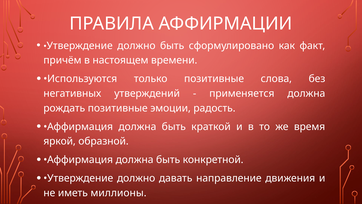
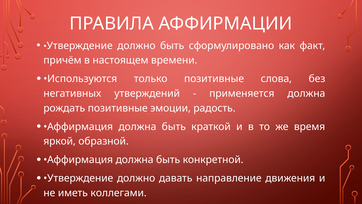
миллионы: миллионы -> коллегами (119, 193)
